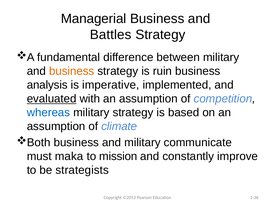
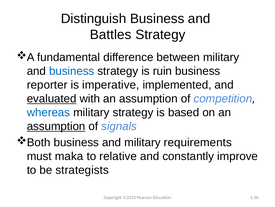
Managerial: Managerial -> Distinguish (94, 19)
business colour: orange -> blue (72, 71)
analysis: analysis -> reporter (47, 85)
assumption underline: none -> present (56, 126)
climate: climate -> signals (119, 126)
communicate: communicate -> requirements (198, 142)
mission: mission -> relative (118, 156)
